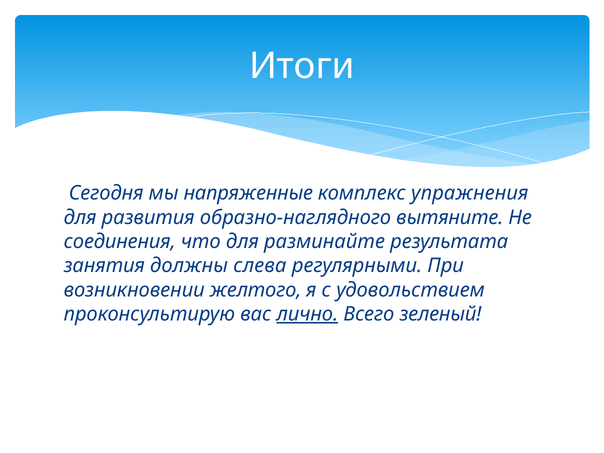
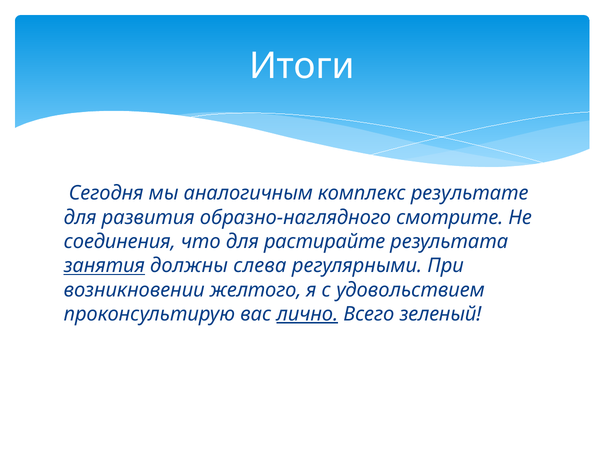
напряженные: напряженные -> аналогичным (248, 193)
упражнения: упражнения -> результате (470, 193)
вытяните: вытяните -> смотрите (450, 217)
разминайте: разминайте -> растирайте (325, 242)
занятия underline: none -> present (104, 266)
